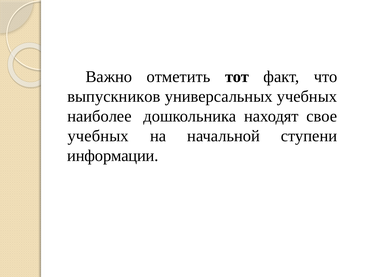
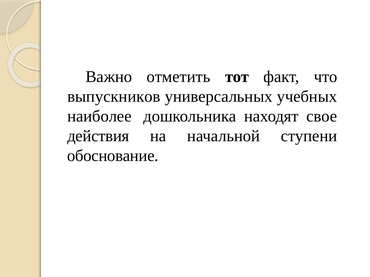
учебных: учебных -> действия (98, 136)
информации: информации -> обоснование (113, 156)
